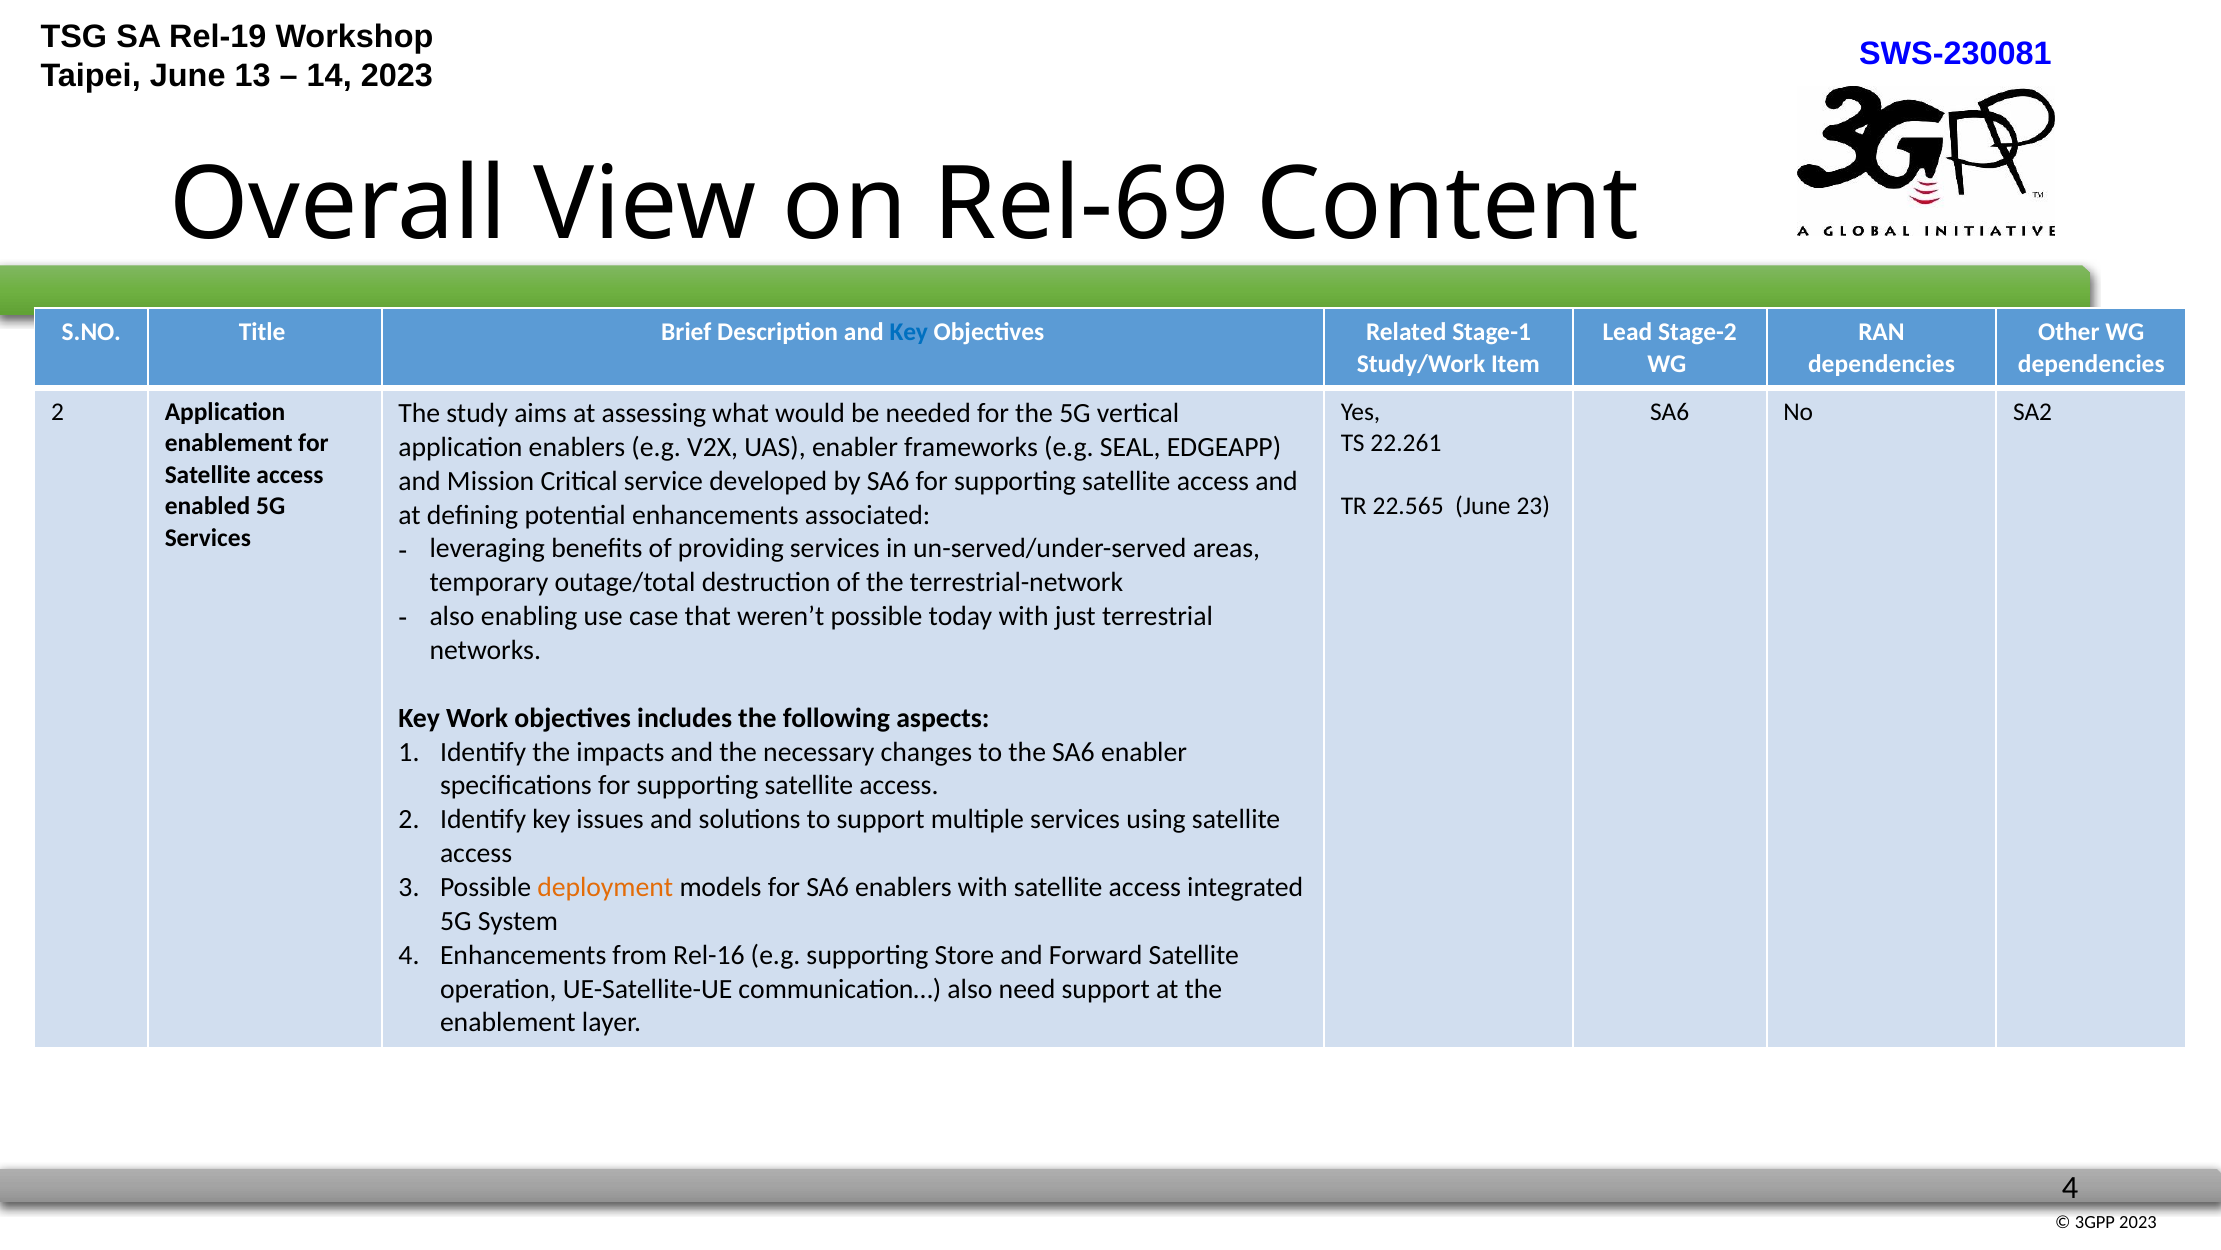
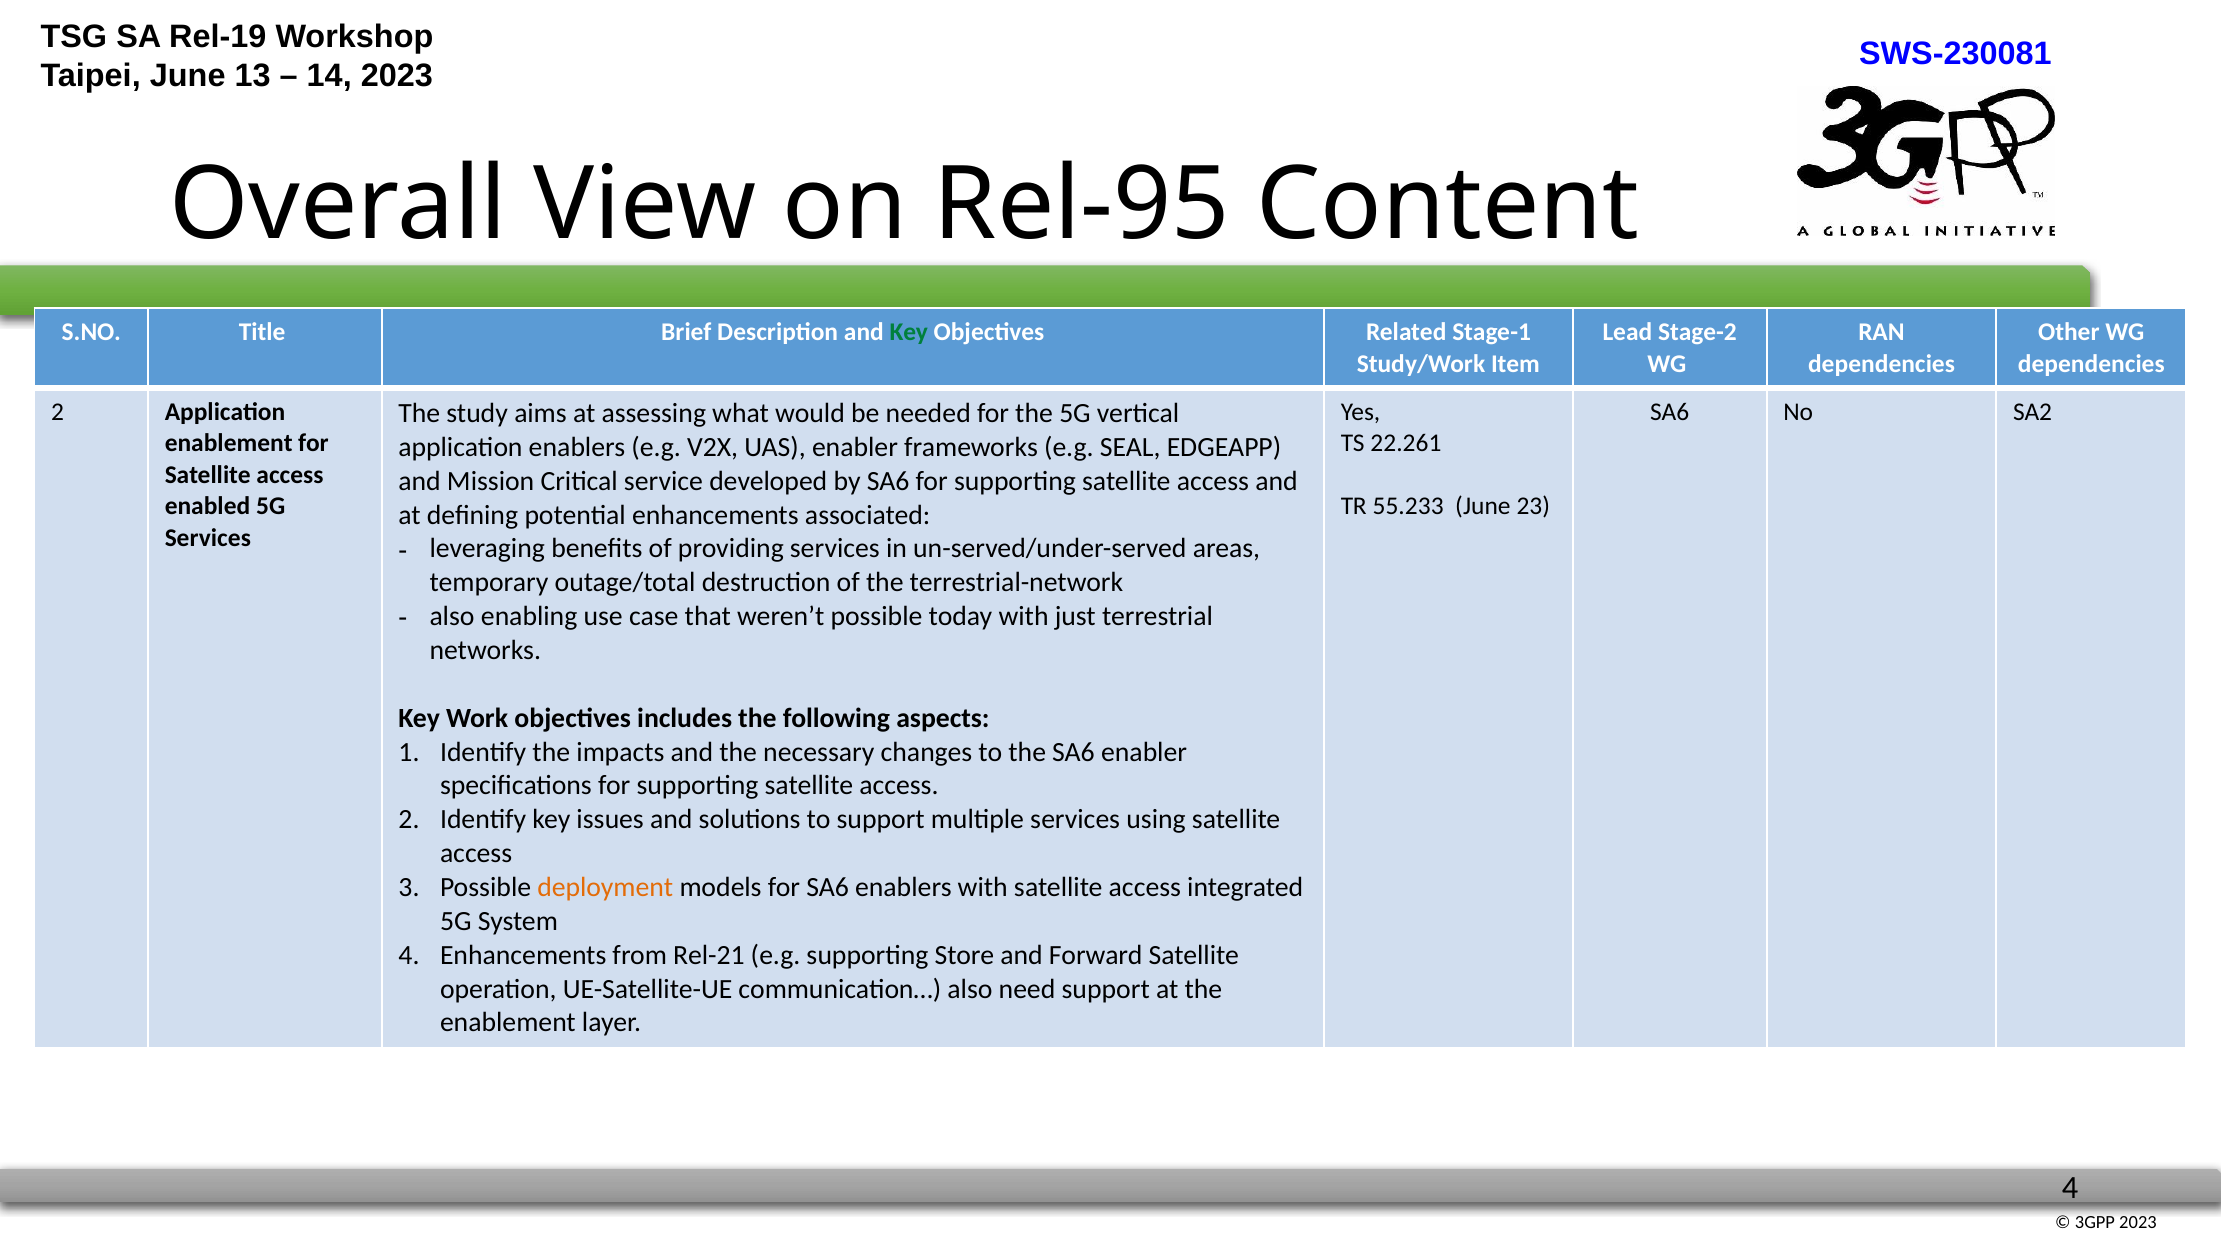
Rel-69: Rel-69 -> Rel-95 (1082, 204)
Key colour: blue -> green (909, 332)
22.565: 22.565 -> 55.233 (1408, 506)
Rel-16: Rel-16 -> Rel-21 (709, 954)
